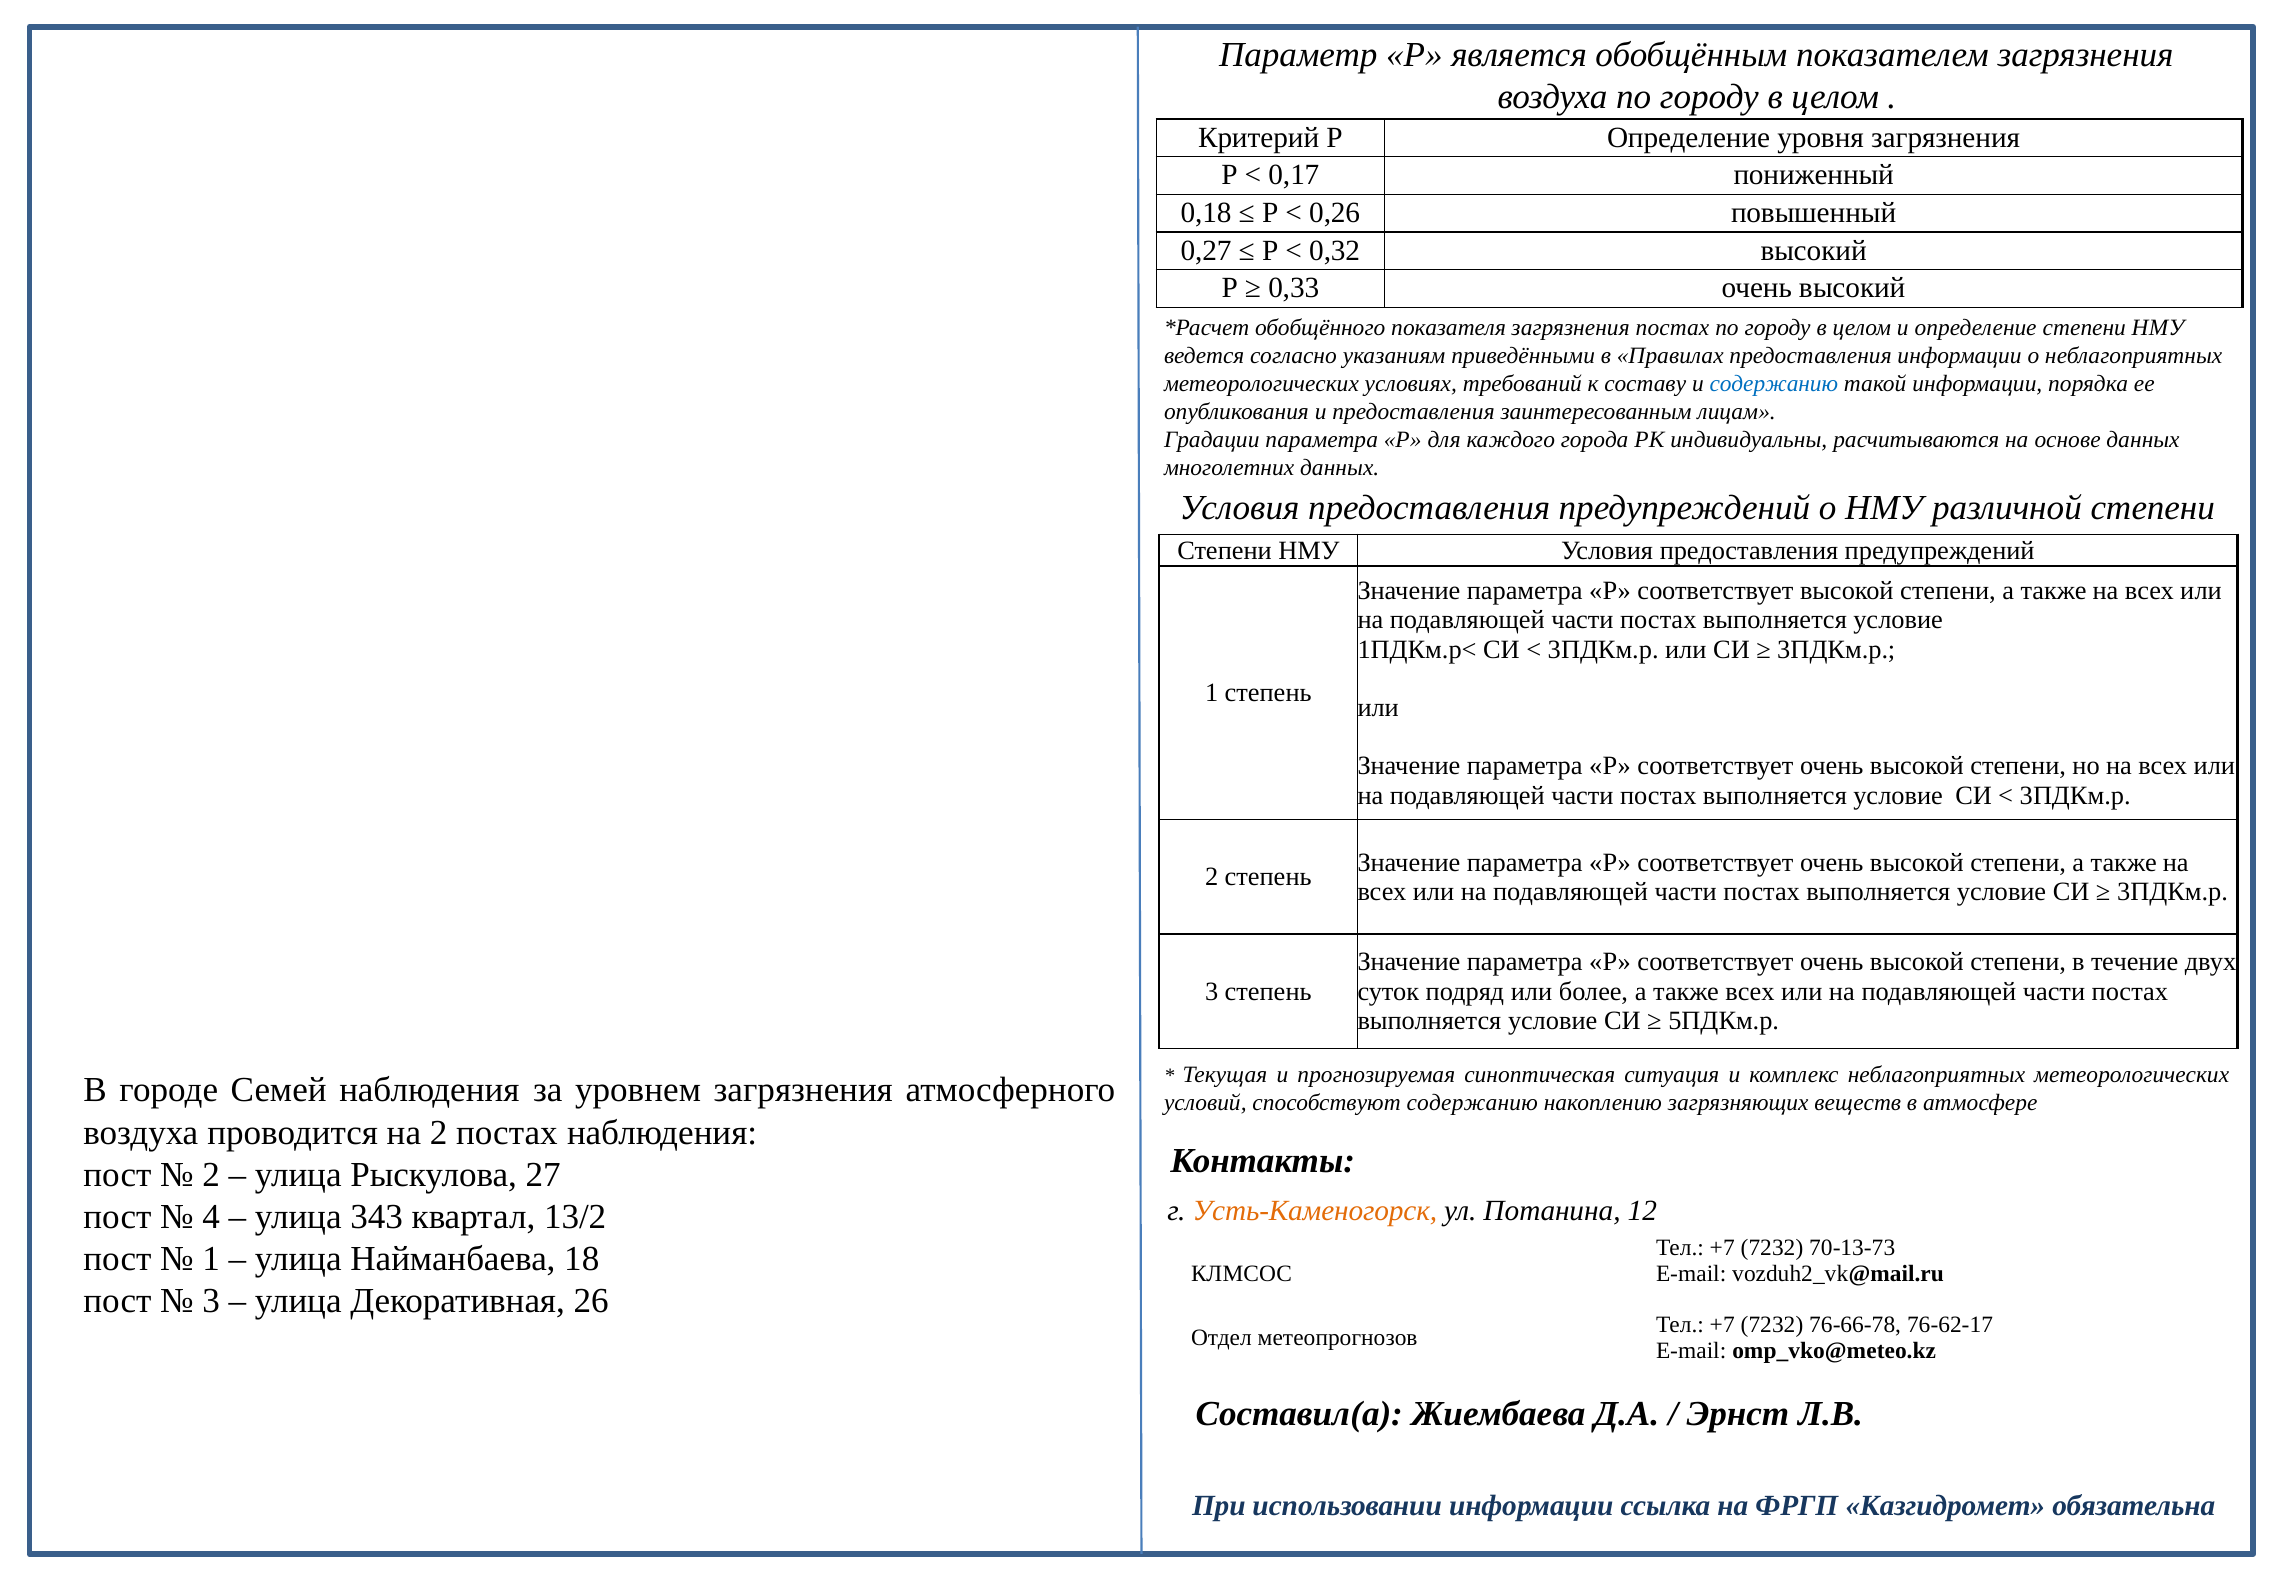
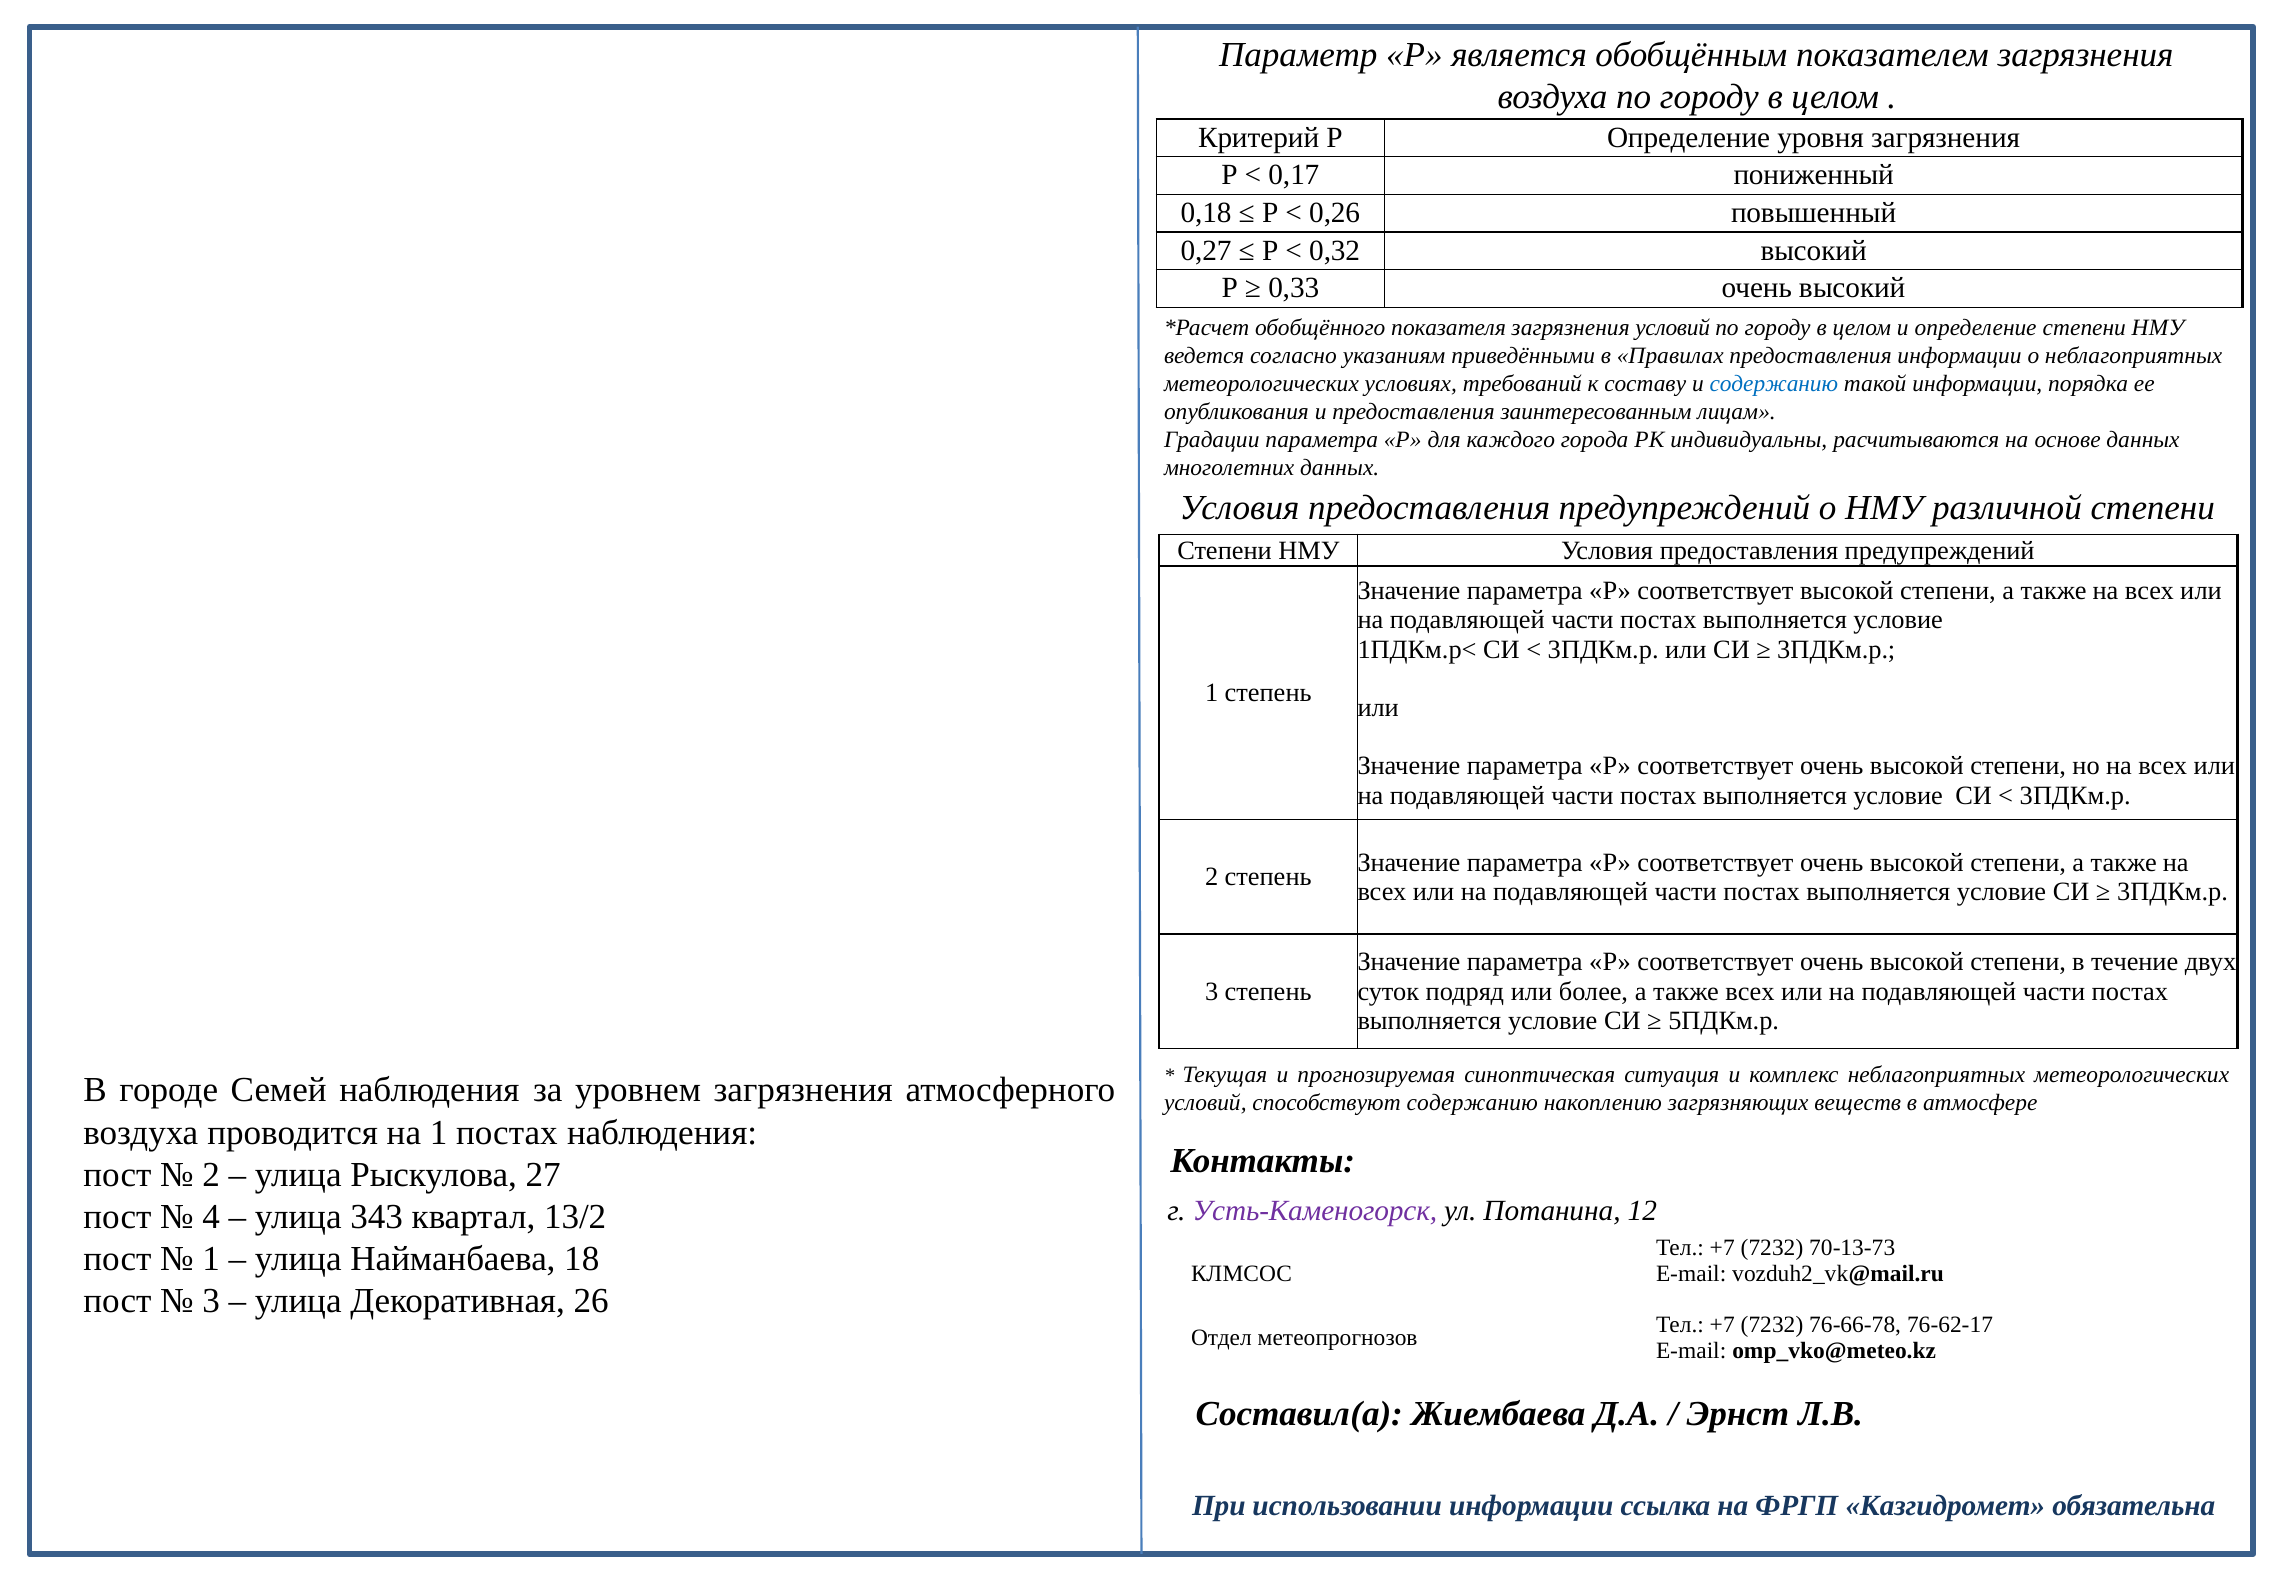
загрязнения постах: постах -> условий (1673, 328)
на 2: 2 -> 1 (439, 1132)
Усть-Каменогорск colour: orange -> purple (1315, 1211)
